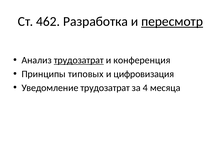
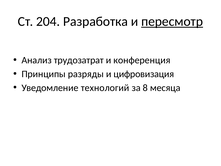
462: 462 -> 204 (48, 21)
трудозатрат underline: present -> none (79, 60)
типовых: типовых -> разряды (86, 74)
Уведомление трудозатрат: трудозатрат -> технологий (105, 88)
4: 4 -> 8 (145, 88)
